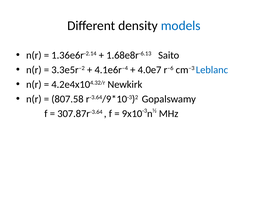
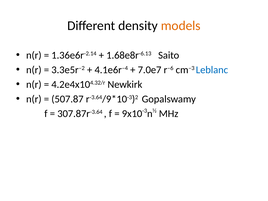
models colour: blue -> orange (181, 26)
4.0e7: 4.0e7 -> 7.0e7 (150, 70)
807.58: 807.58 -> 507.87 (67, 99)
